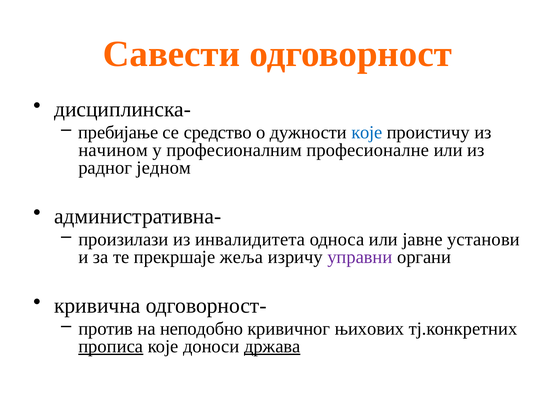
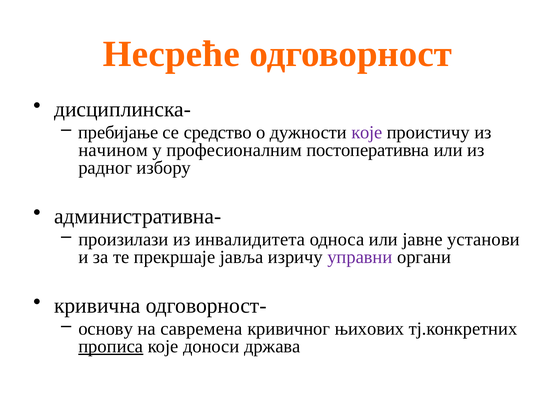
Савести: Савести -> Несреће (171, 54)
које colour: blue -> purple (367, 132)
професионалне: професионалне -> постоперативна (368, 150)
једном: једном -> избору (164, 168)
жеља: жеља -> јавља (242, 257)
против: против -> основу (106, 329)
неподобно: неподобно -> савремена (201, 329)
држава underline: present -> none (272, 347)
